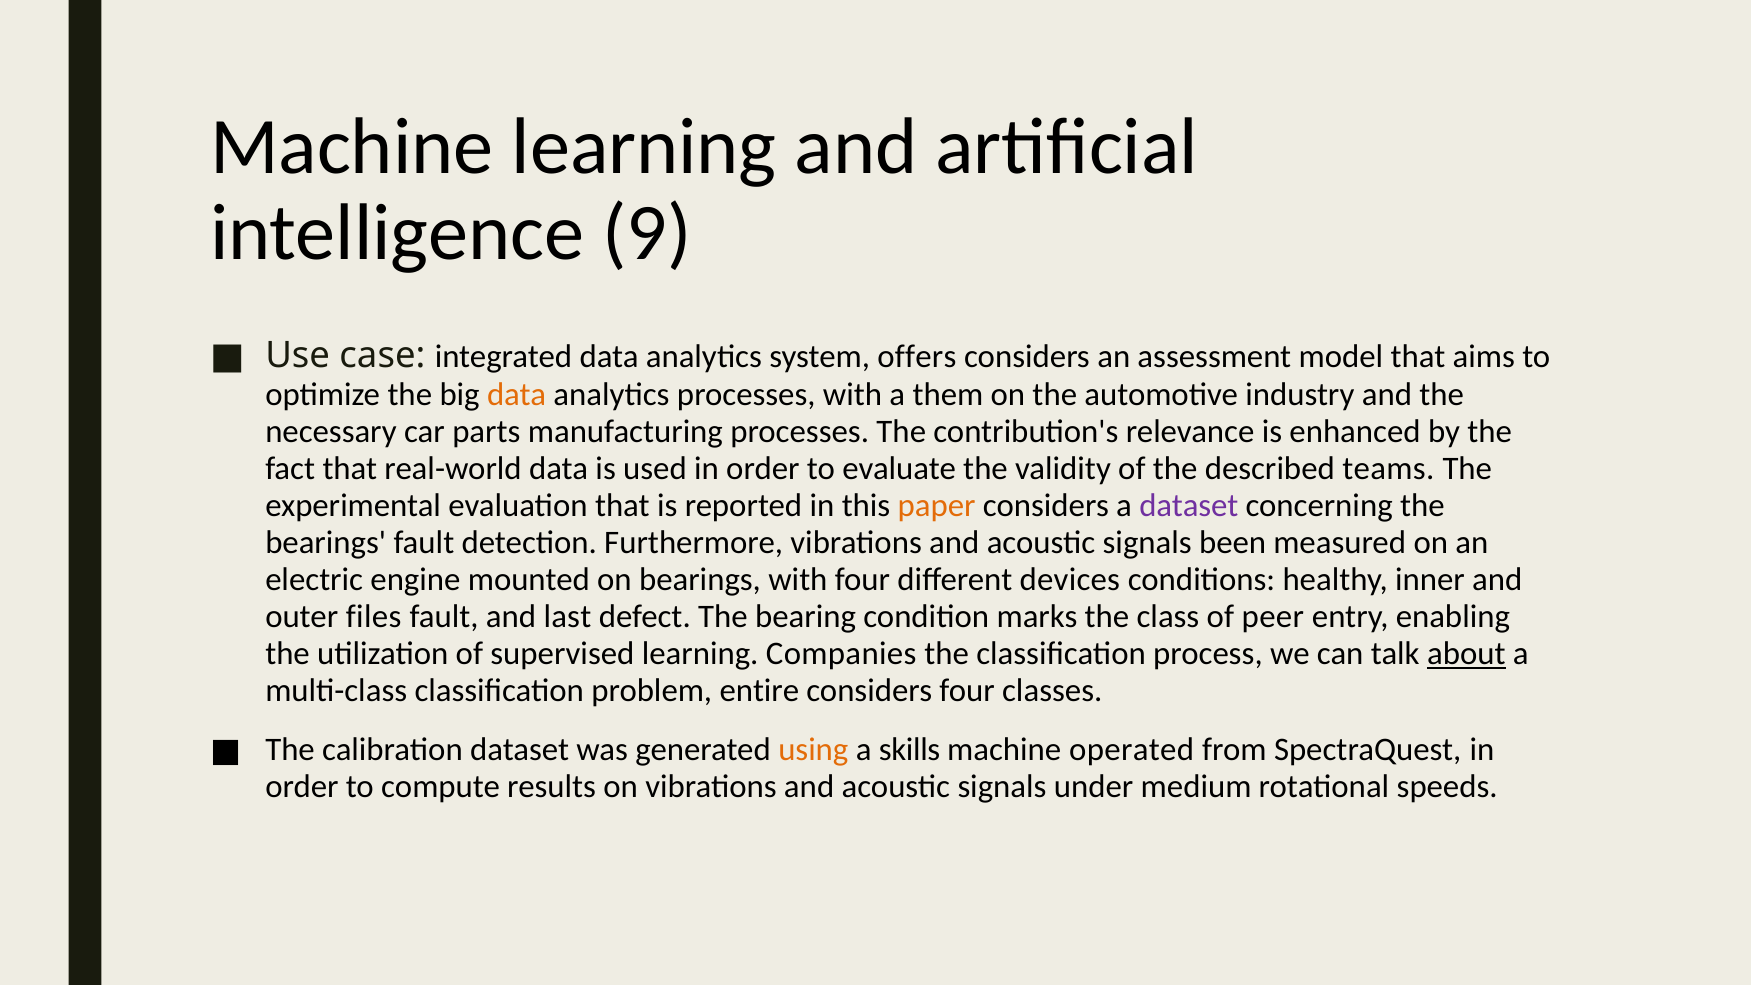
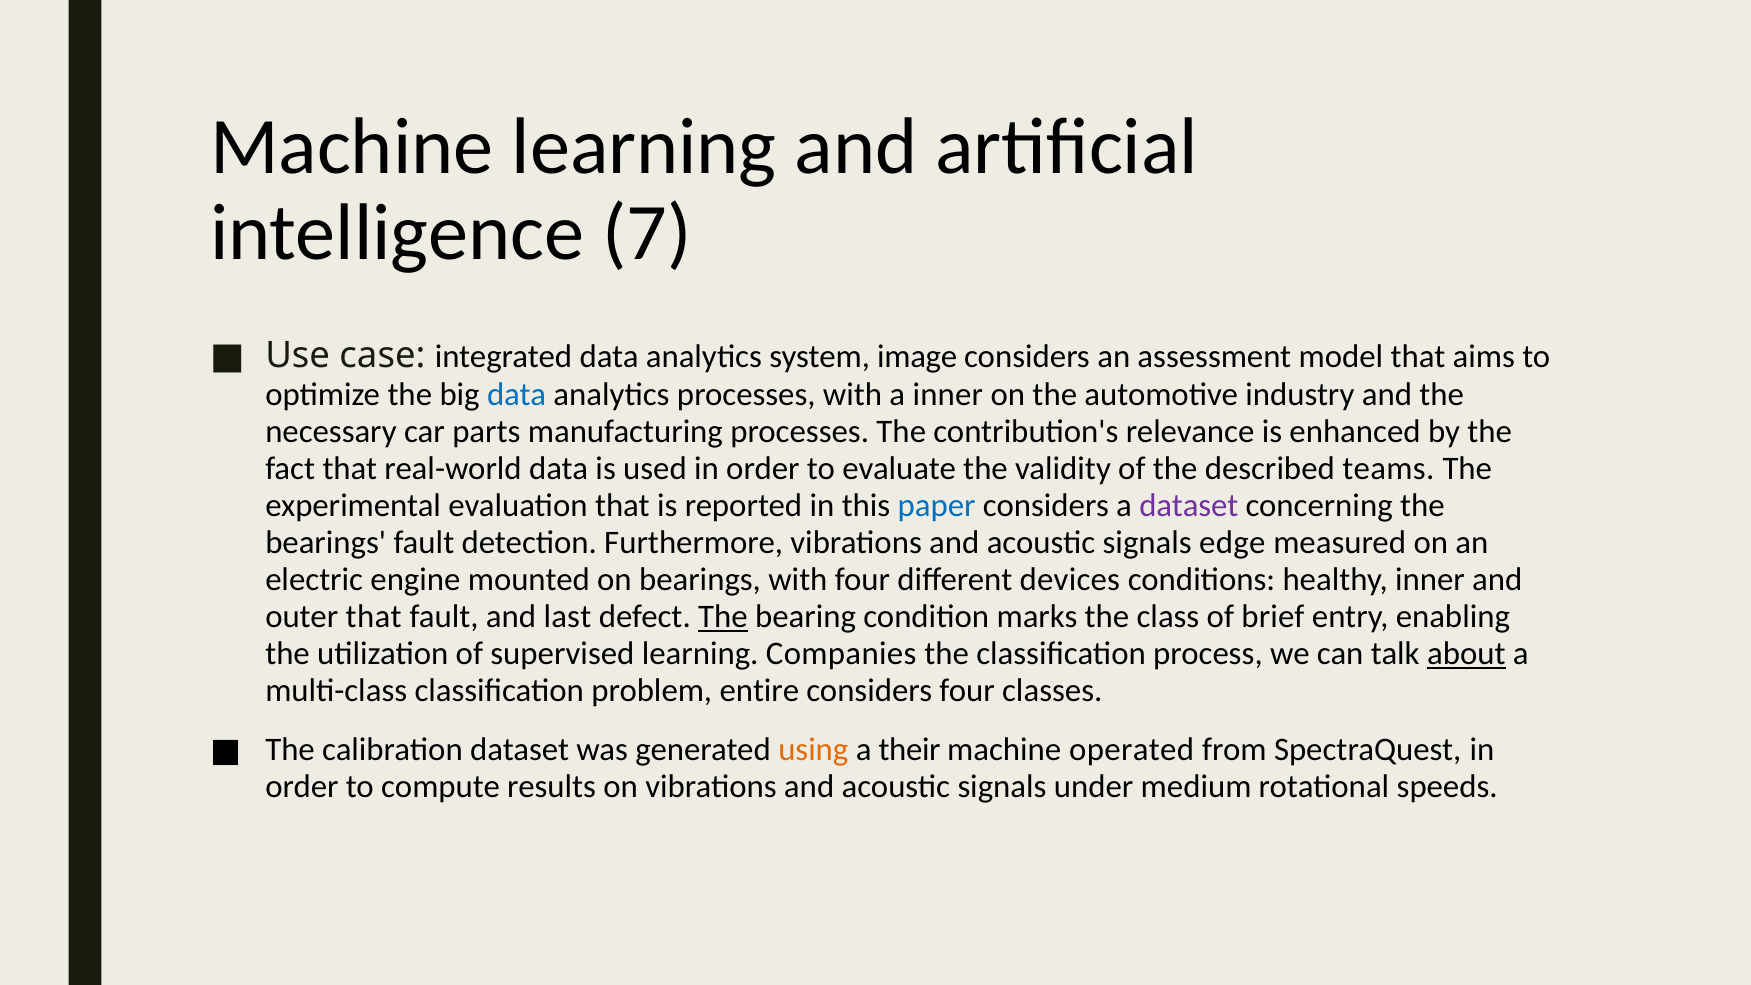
9: 9 -> 7 (647, 233)
offers: offers -> image (917, 357)
data colour: orange -> blue (517, 395)
a them: them -> inner (948, 395)
paper colour: orange -> blue (937, 506)
been: been -> edge (1232, 543)
outer files: files -> that (374, 617)
The underline: none -> present (723, 617)
peer: peer -> brief (1273, 617)
skills: skills -> their (910, 750)
